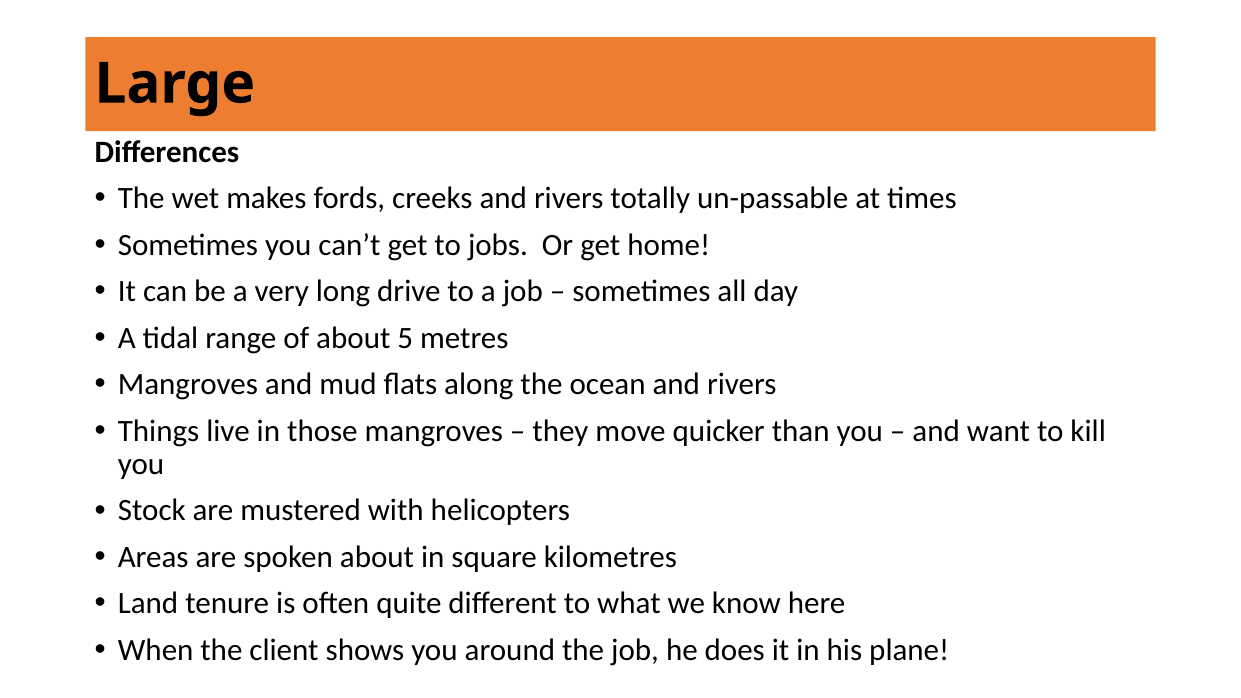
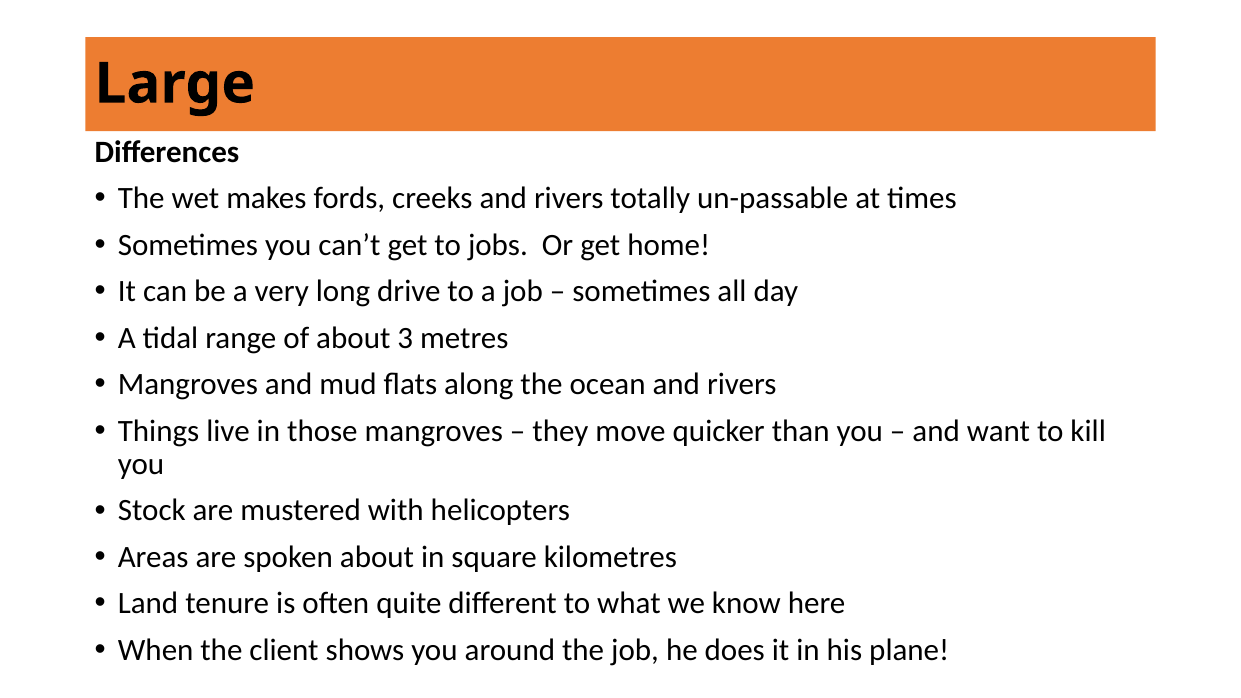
5: 5 -> 3 (405, 338)
